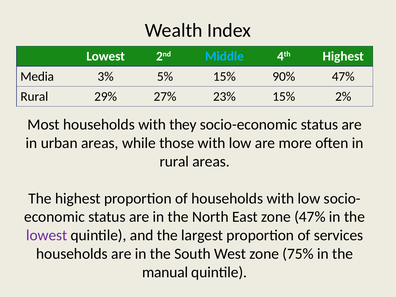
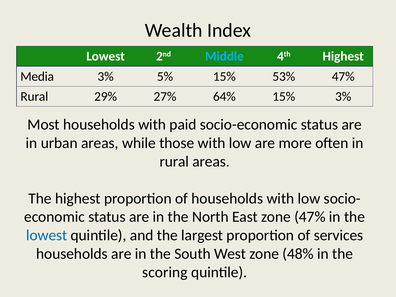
90%: 90% -> 53% (284, 76)
23%: 23% -> 64% (224, 97)
15% 2%: 2% -> 3% (343, 97)
they: they -> paid (183, 124)
lowest colour: purple -> blue (47, 235)
75%: 75% -> 48% (298, 254)
manual: manual -> scoring (165, 272)
